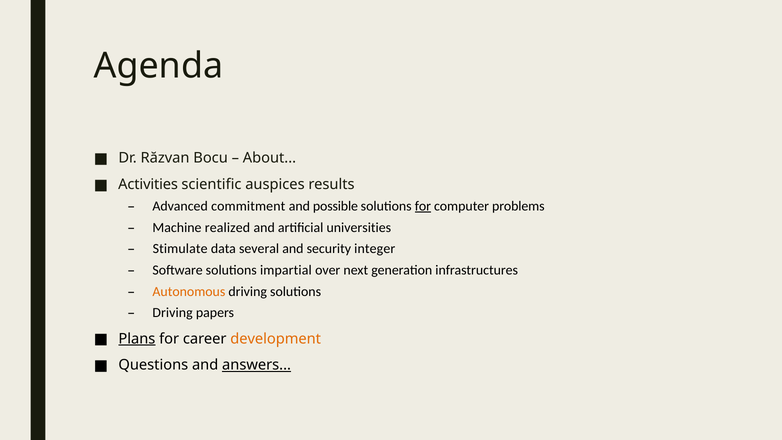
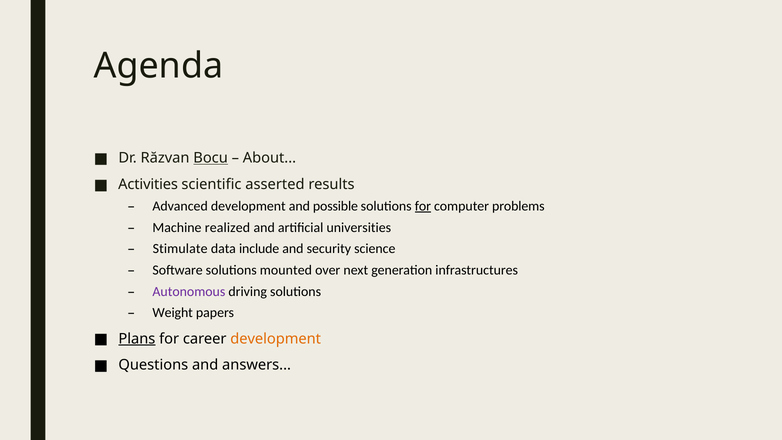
Bocu underline: none -> present (211, 158)
auspices: auspices -> asserted (275, 184)
Advanced commitment: commitment -> development (248, 206)
several: several -> include (259, 249)
integer: integer -> science (375, 249)
impartial: impartial -> mounted (286, 270)
Autonomous colour: orange -> purple (189, 291)
Driving: Driving -> Weight (173, 313)
answers underline: present -> none (257, 365)
